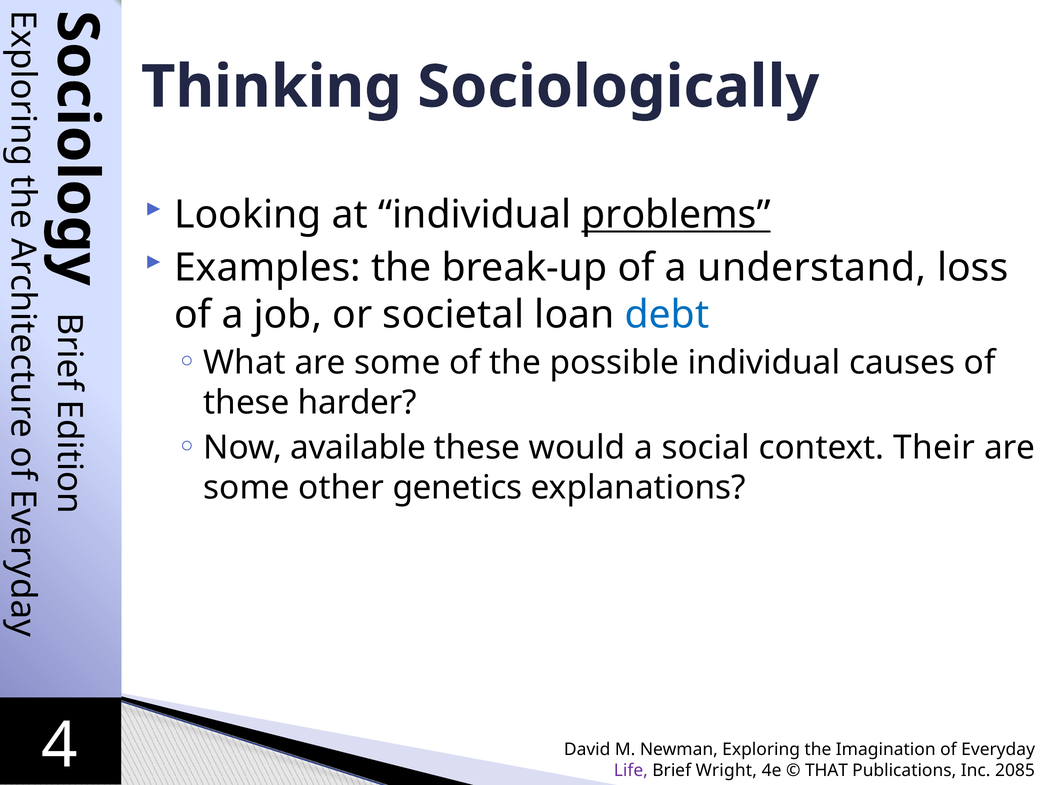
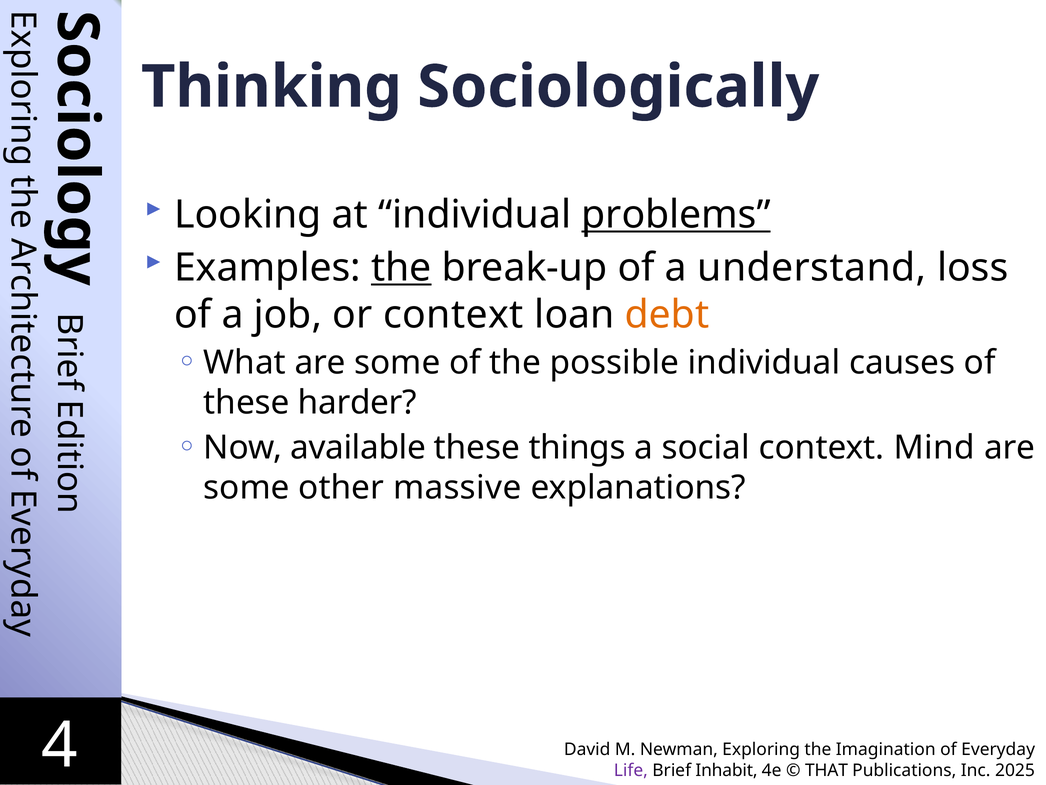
the underline: none -> present (401, 267)
or societal: societal -> context (453, 315)
debt colour: blue -> orange (667, 315)
would: would -> things (577, 447)
Their: Their -> Mind (934, 447)
genetics: genetics -> massive (457, 487)
Wright: Wright -> Inhabit (726, 770)
2085: 2085 -> 2025 (1015, 770)
